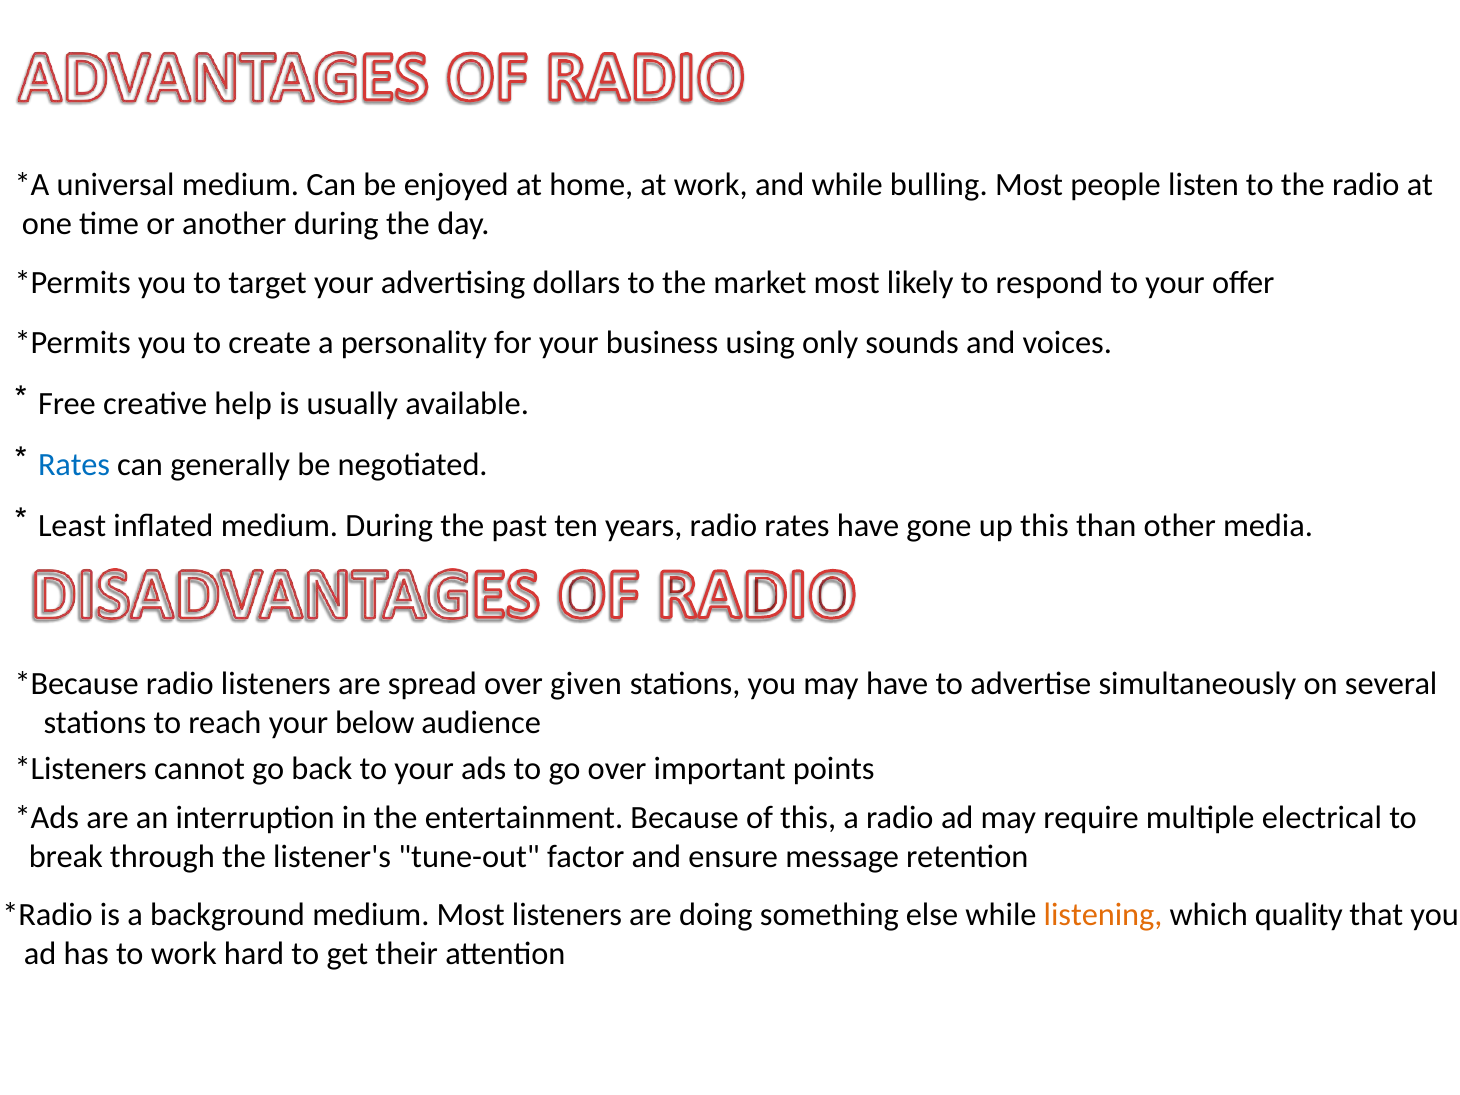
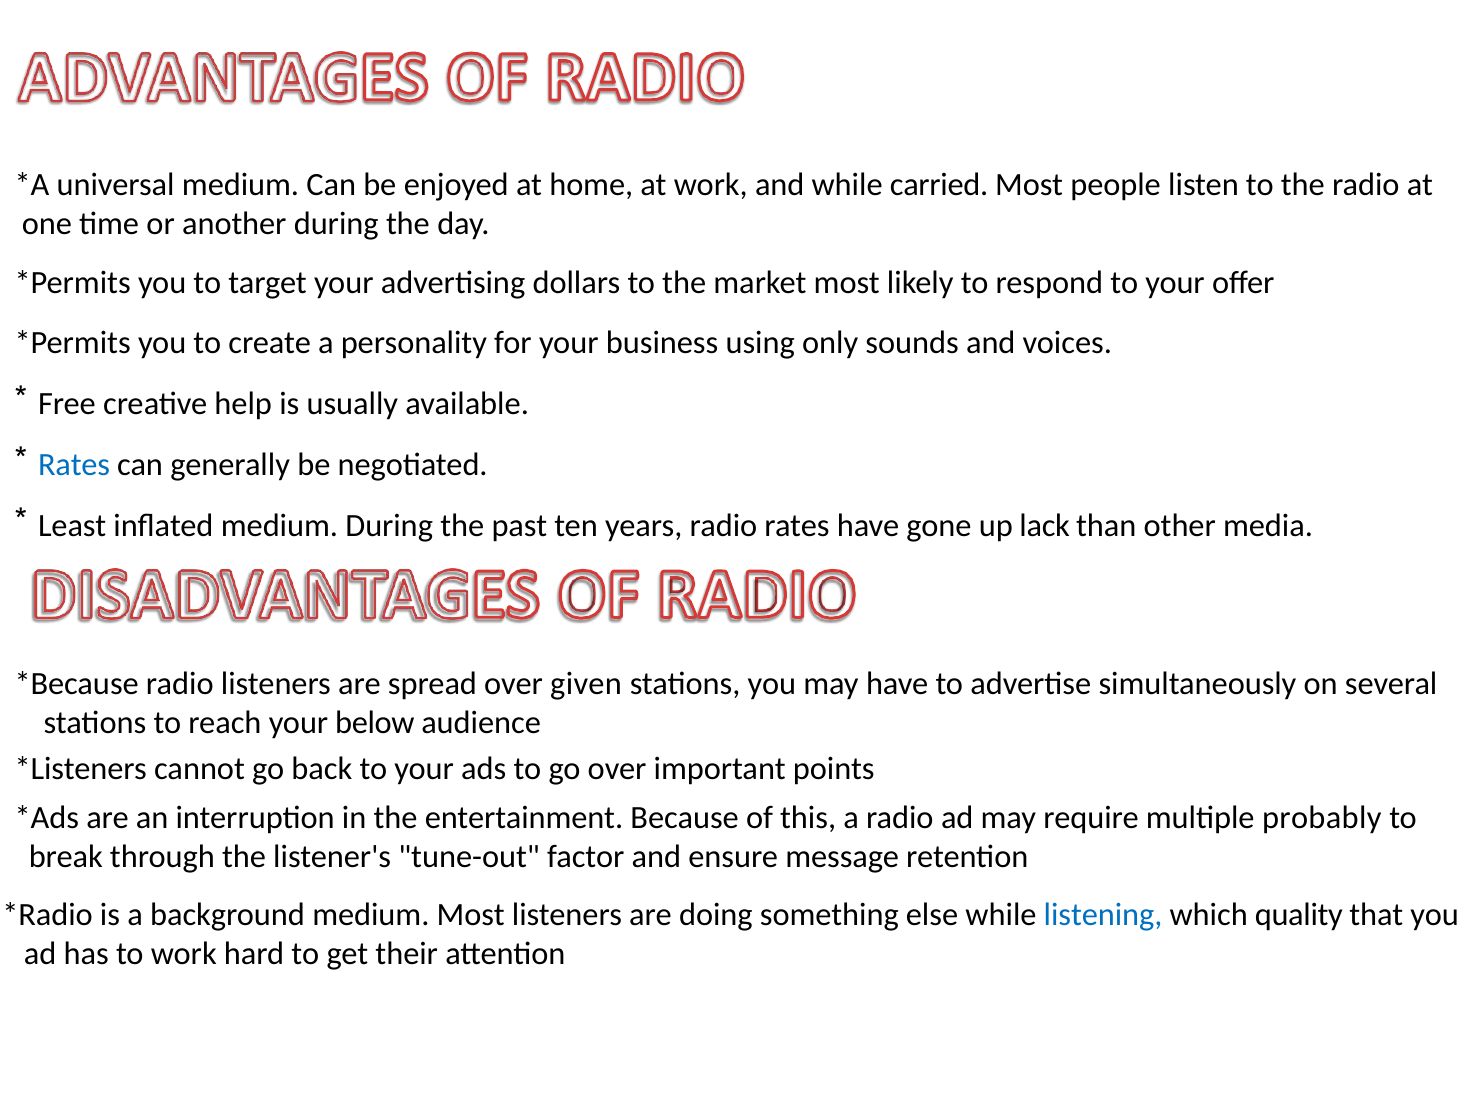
bulling: bulling -> carried (939, 185)
up this: this -> lack (1045, 526)
electrical: electrical -> probably (1322, 818)
listening colour: orange -> blue (1103, 915)
